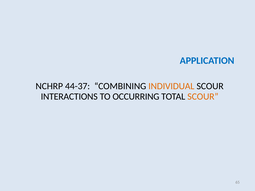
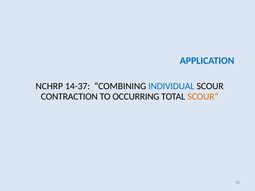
44-37: 44-37 -> 14-37 (78, 86)
INDIVIDUAL colour: orange -> blue (171, 86)
INTERACTIONS: INTERACTIONS -> CONTRACTION (69, 97)
